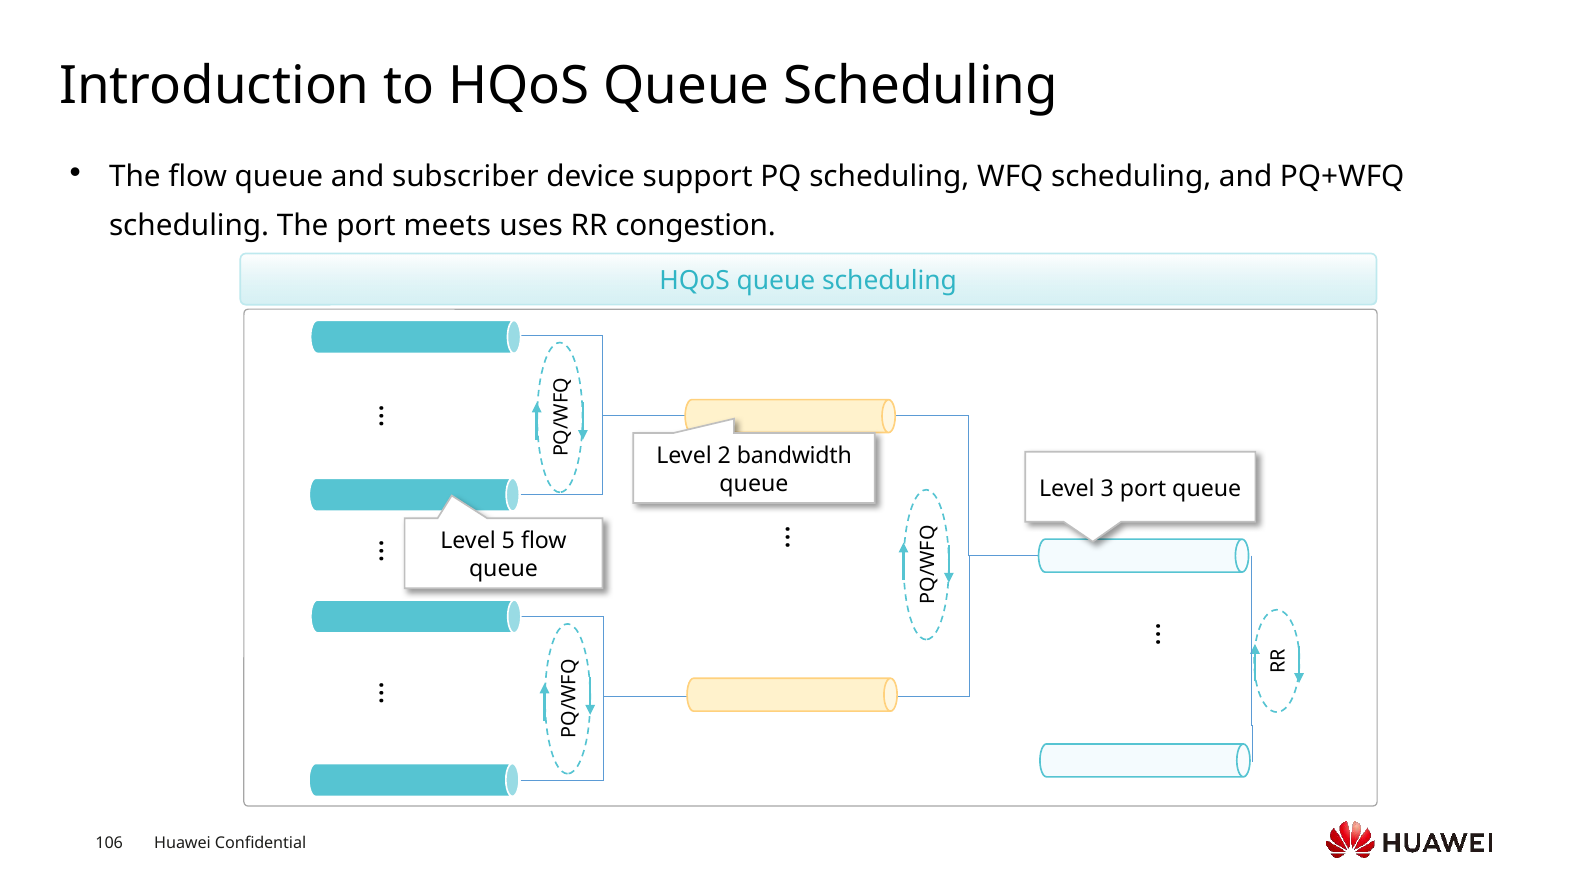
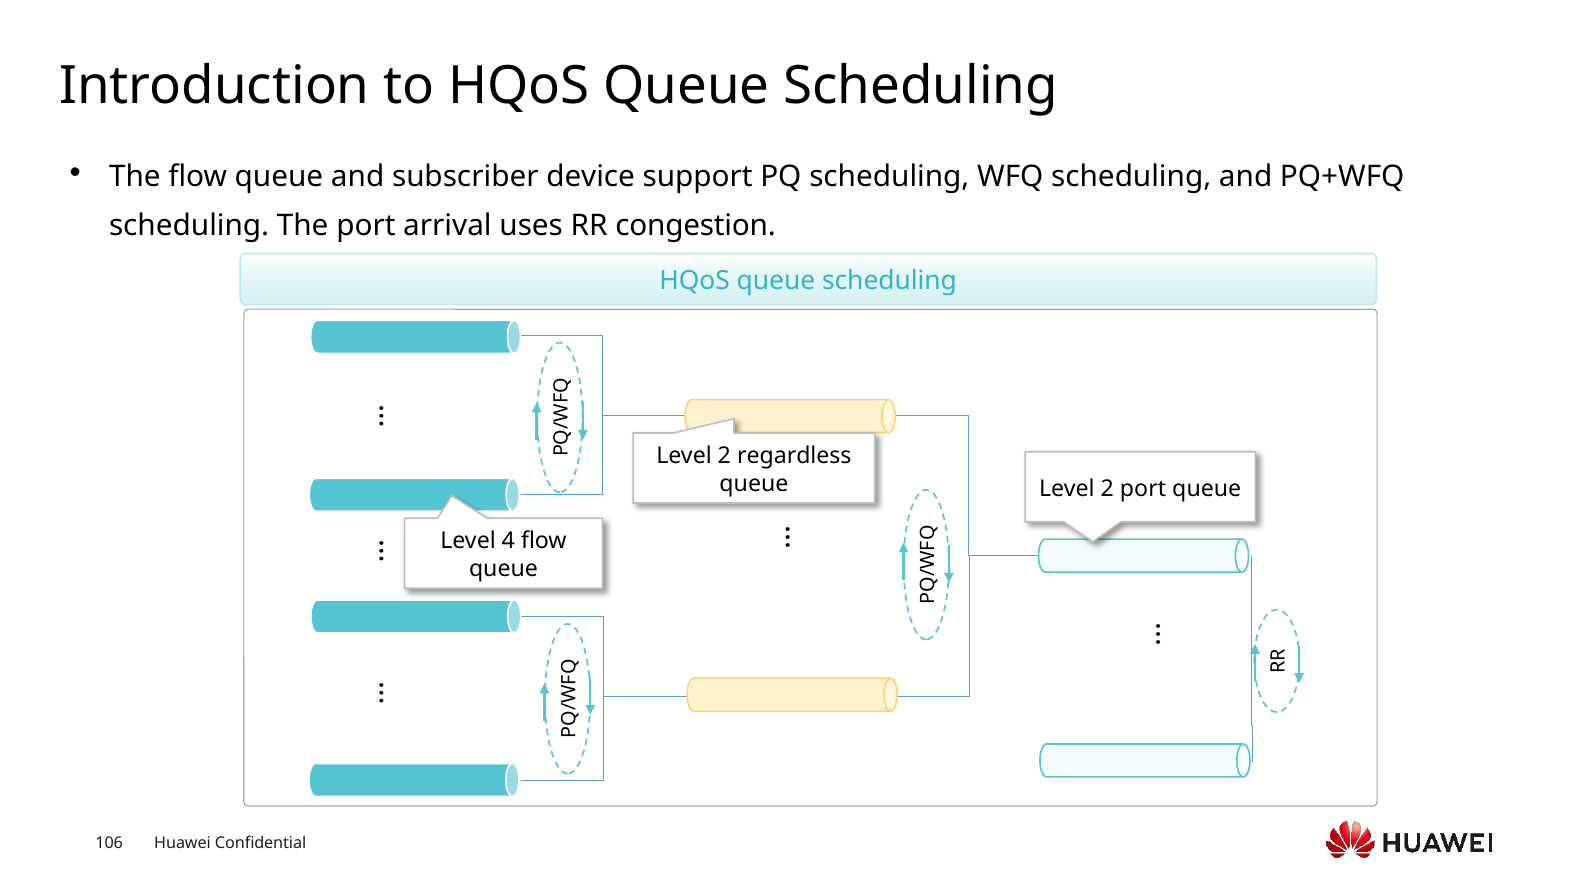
meets: meets -> arrival (447, 226)
bandwidth: bandwidth -> regardless (794, 456)
3: 3 -> 2 (1107, 488)
5: 5 -> 4 (508, 541)
